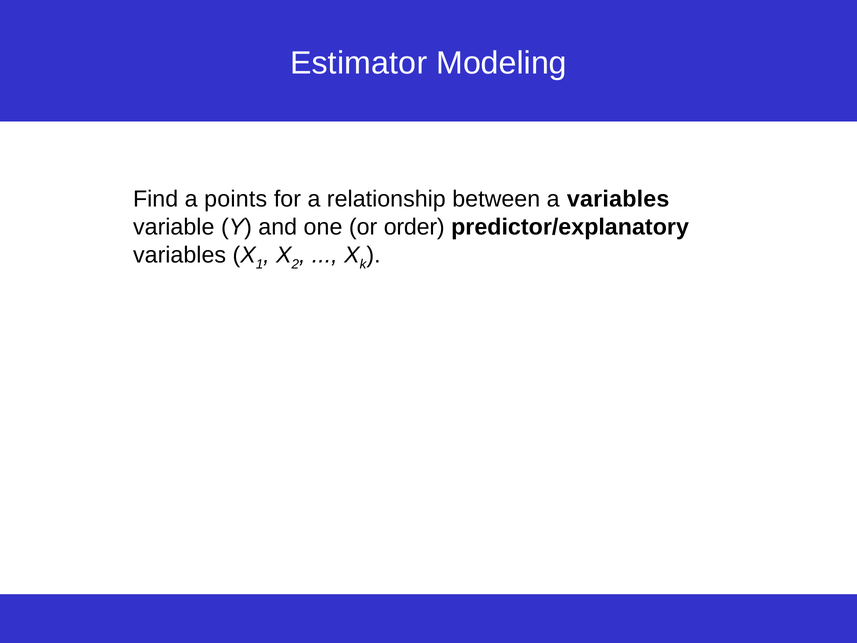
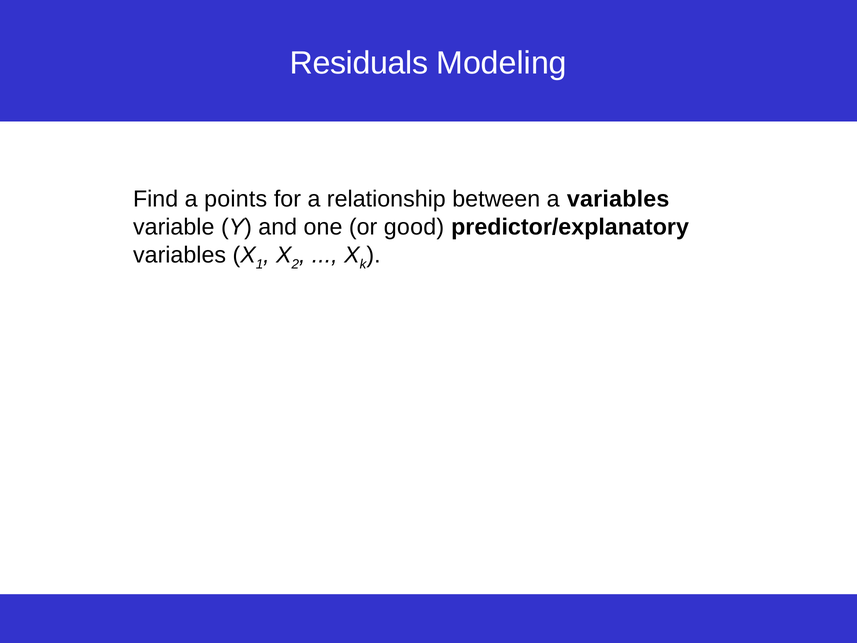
Estimator: Estimator -> Residuals (359, 63)
order: order -> good (414, 227)
